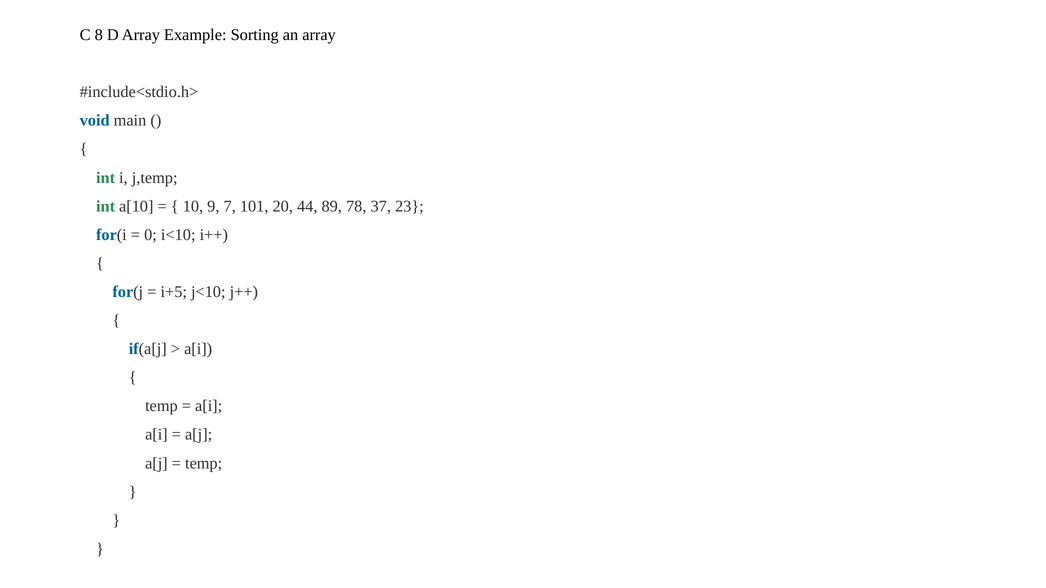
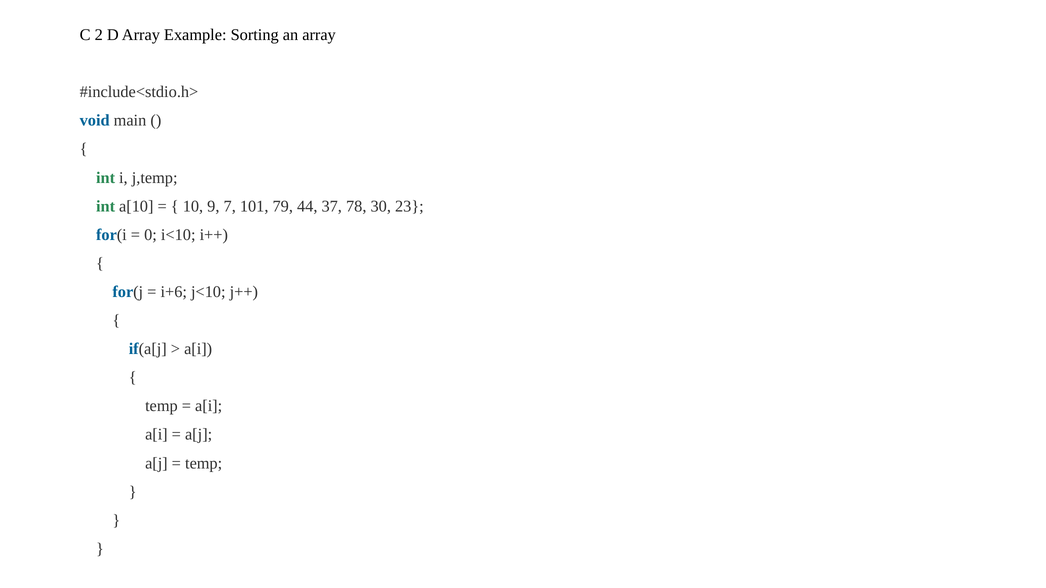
8: 8 -> 2 (99, 35)
20: 20 -> 79 (283, 206)
89: 89 -> 37 (332, 206)
37: 37 -> 30 (381, 206)
i+5: i+5 -> i+6 (174, 292)
